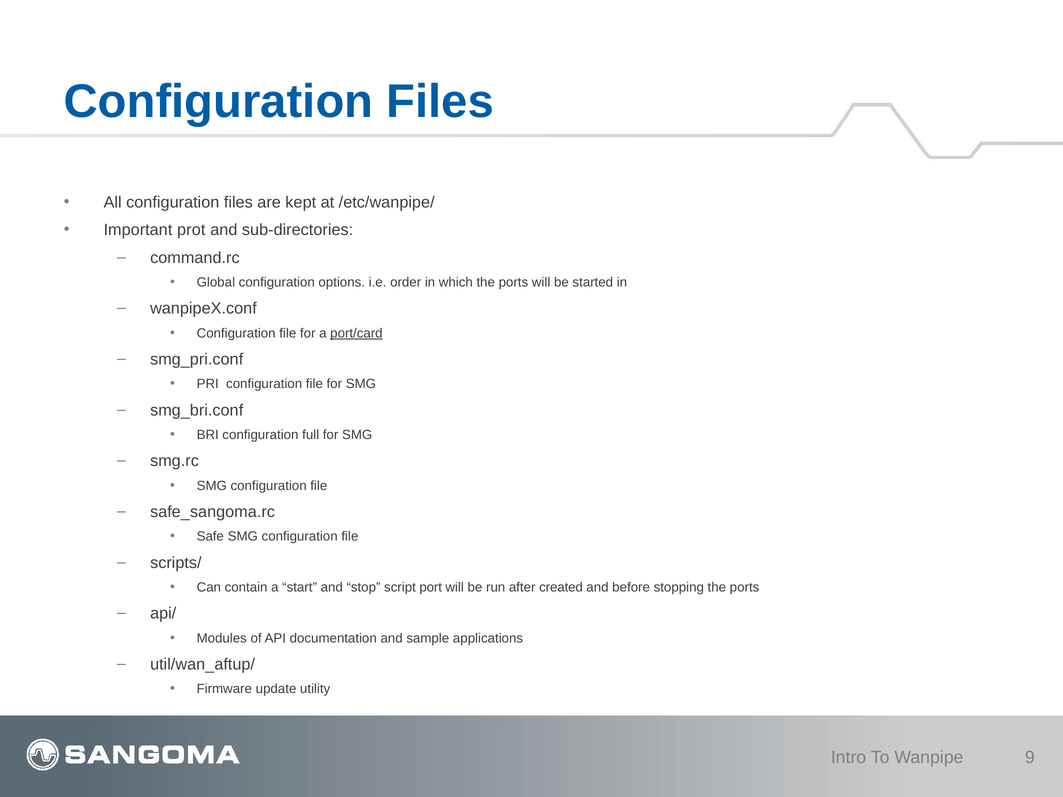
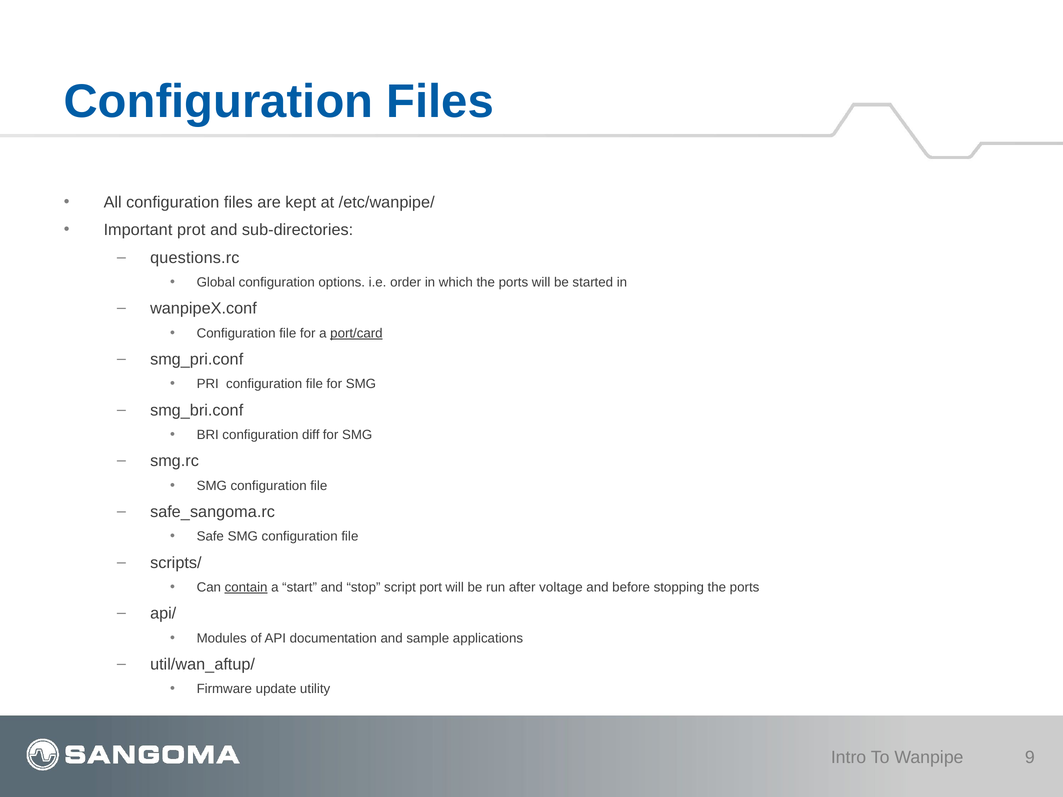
command.rc: command.rc -> questions.rc (195, 258)
full: full -> diff (311, 435)
contain underline: none -> present (246, 587)
created: created -> voltage (561, 587)
